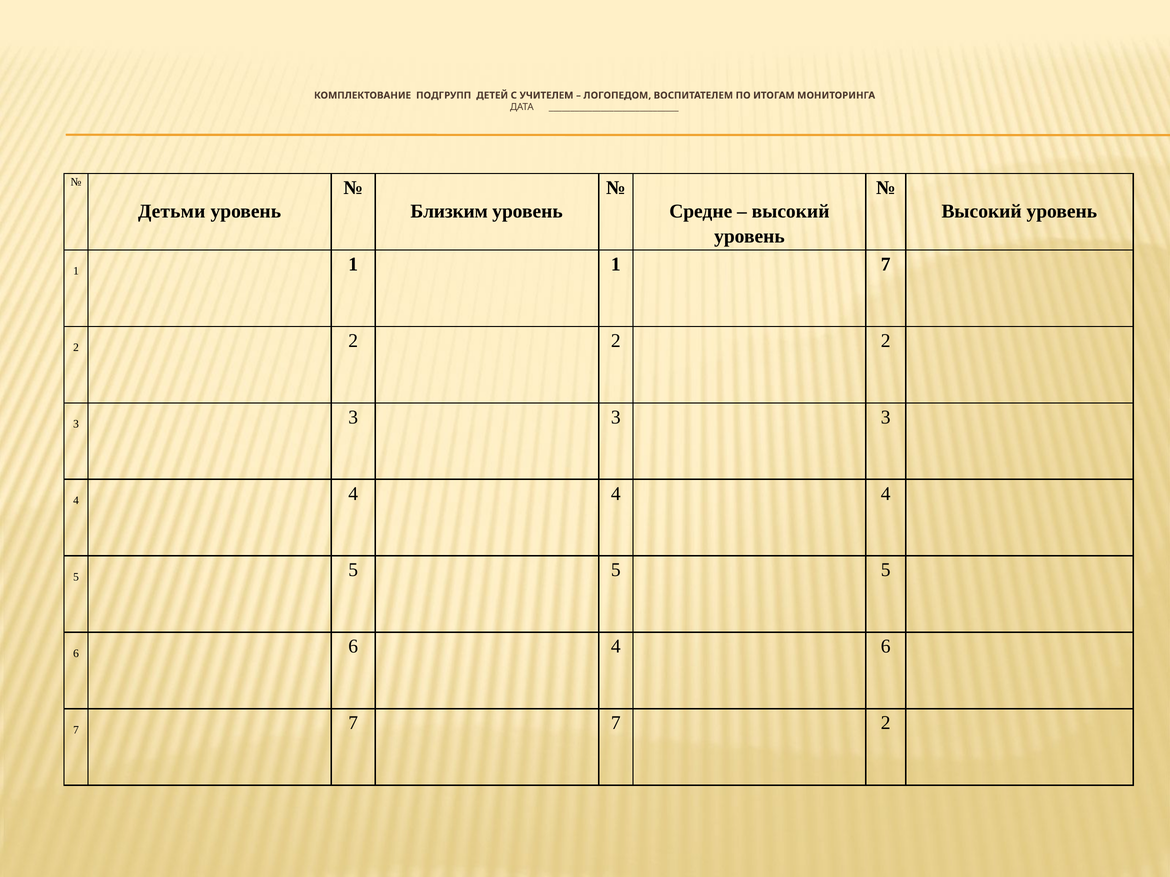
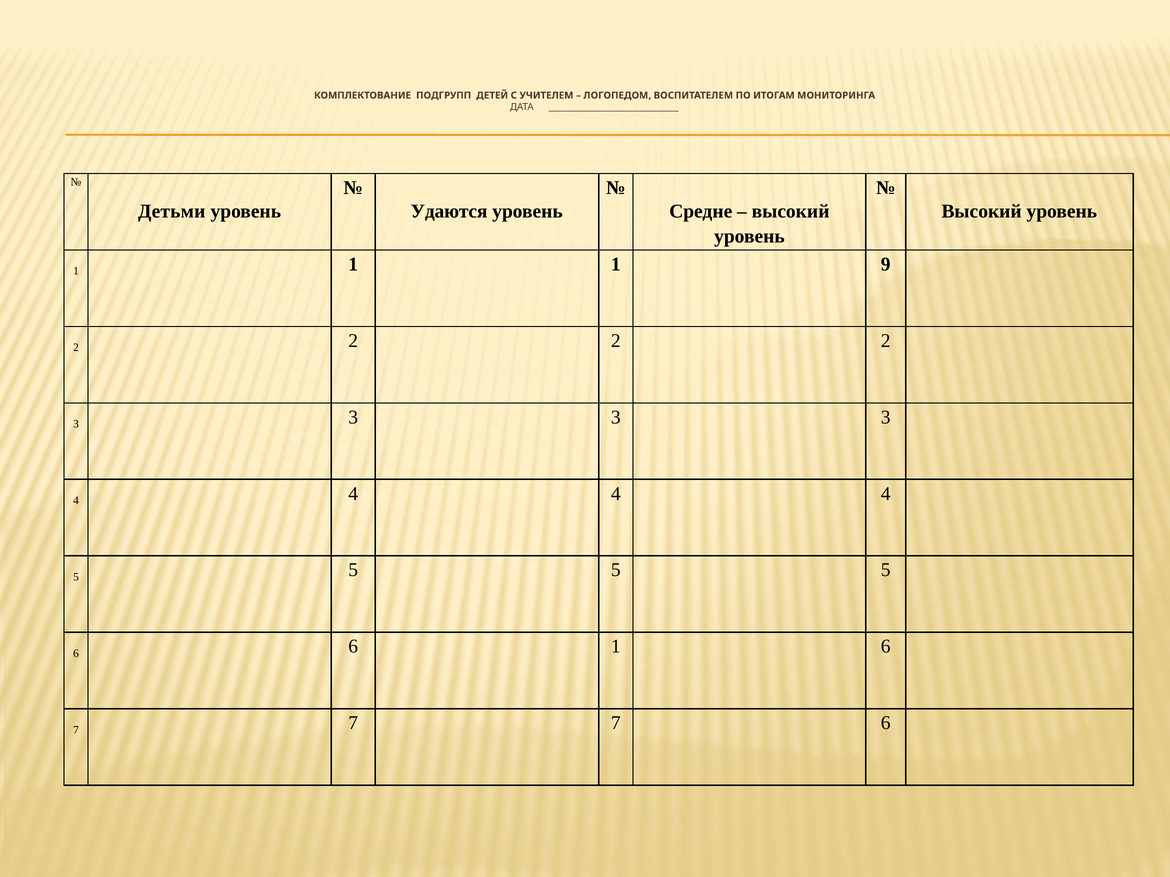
Близким: Близким -> Удаются (449, 212)
1 7: 7 -> 9 (886, 264)
6 4: 4 -> 1 (616, 647)
7 7 2: 2 -> 6 (886, 723)
